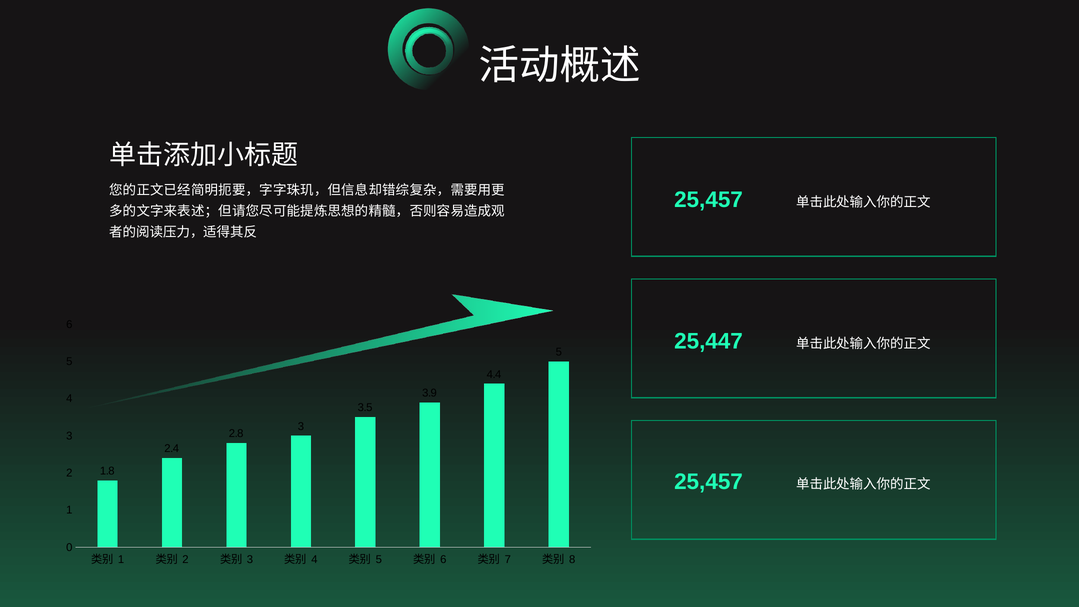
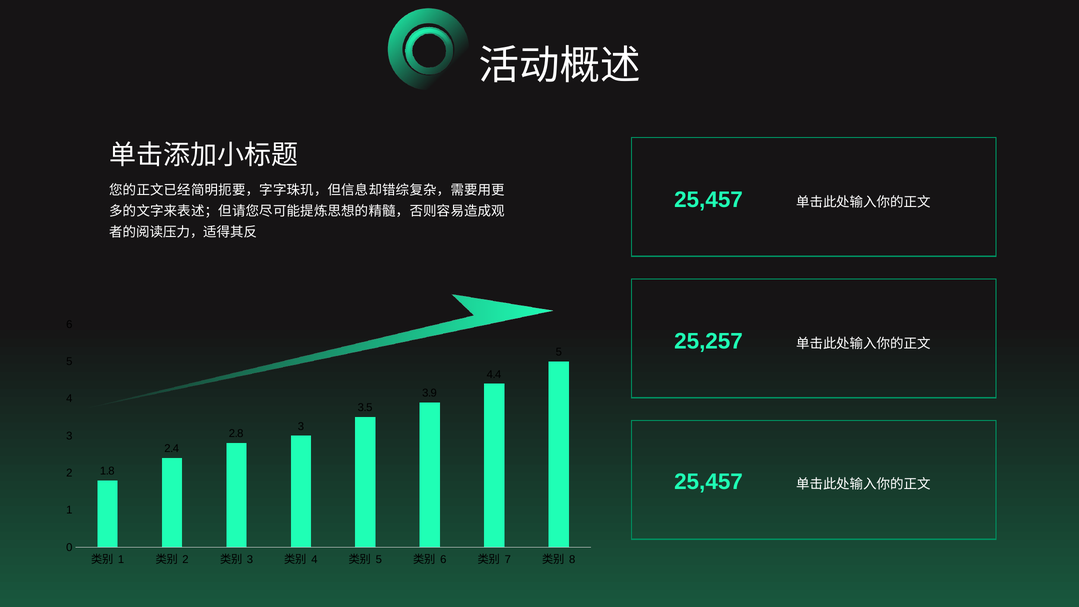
25,447: 25,447 -> 25,257 (708, 341)
